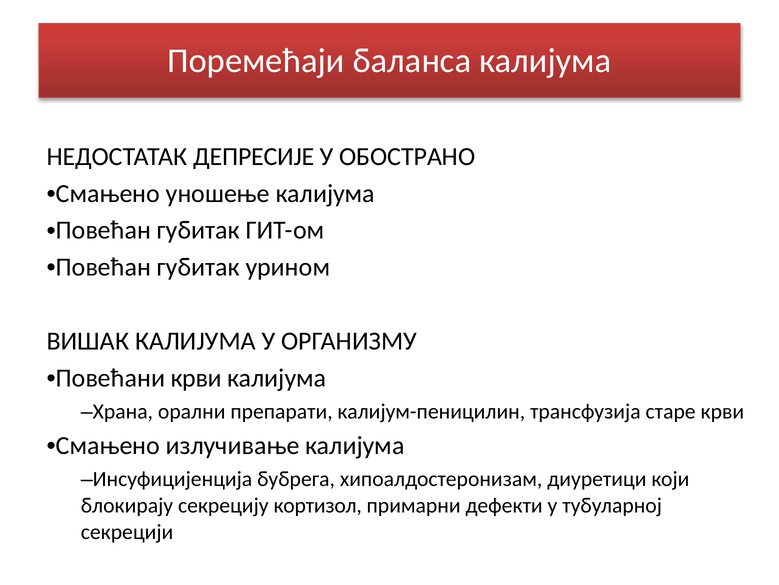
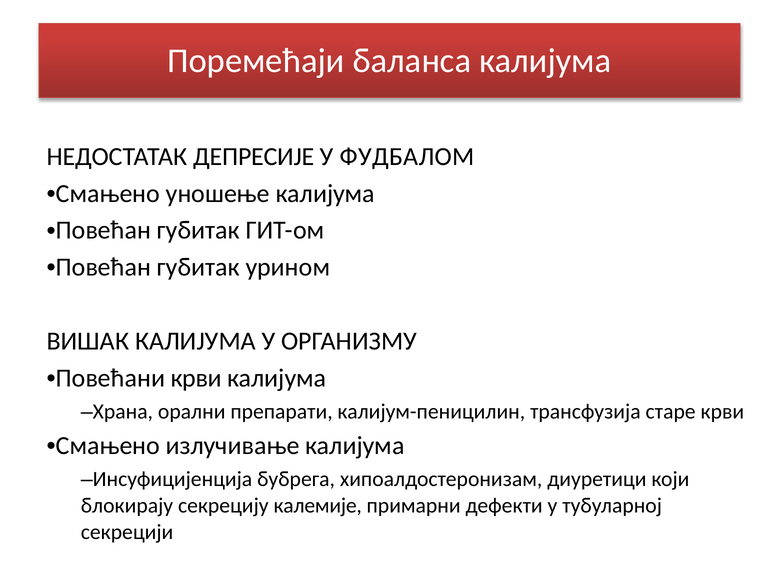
ОБОСТРАНО: ОБОСТРАНО -> ФУДБАЛОМ (407, 156)
кортизол: кортизол -> калемије (318, 505)
